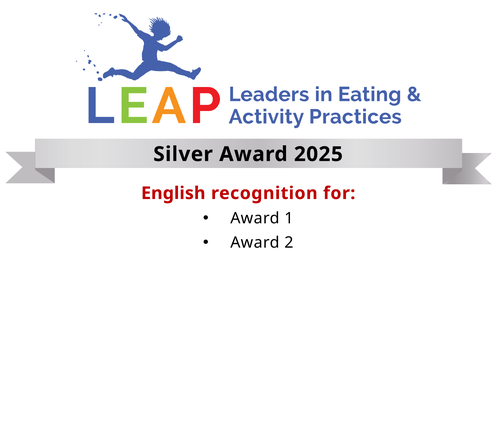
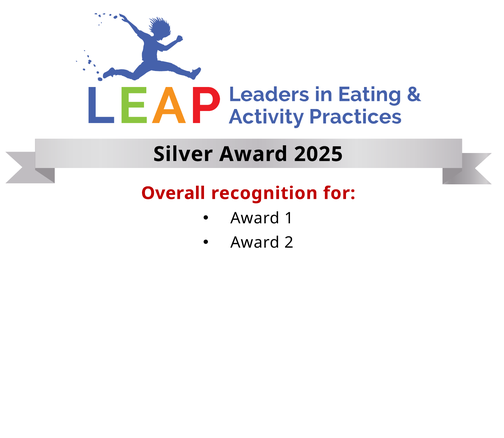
English: English -> Overall (173, 193)
